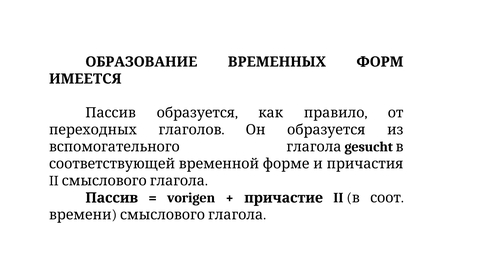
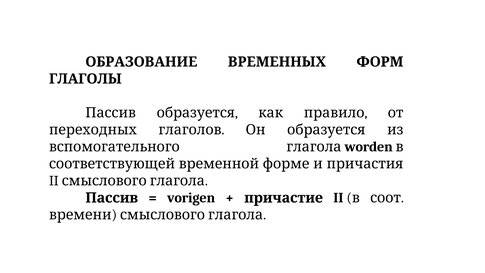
ИМЕЕТСЯ: ИМЕЕТСЯ -> ГЛАГОЛЫ (85, 79)
gesucht: gesucht -> worden (369, 147)
